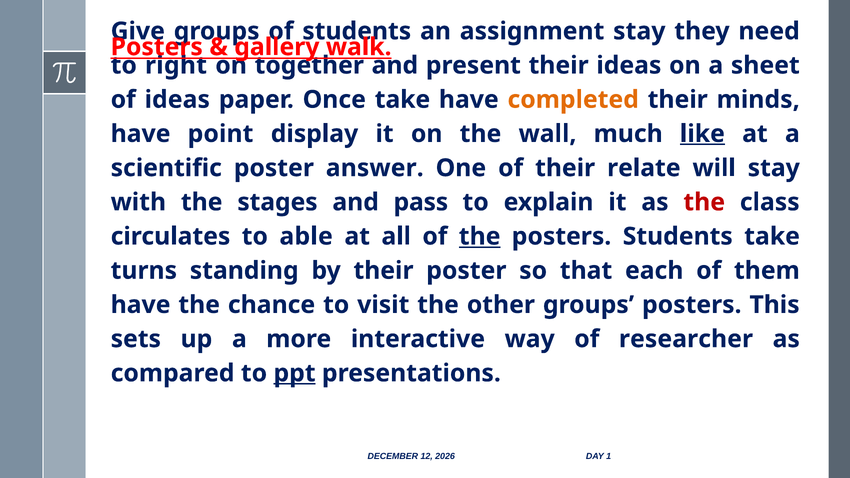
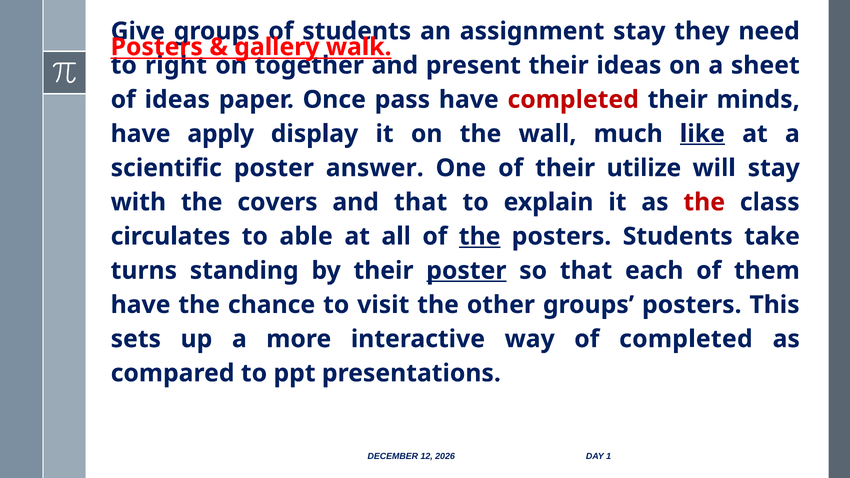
Once take: take -> pass (402, 100)
completed colour: orange -> red (573, 100)
point: point -> apply (221, 134)
relate: relate -> utilize (644, 168)
stages: stages -> covers (277, 202)
and pass: pass -> that (421, 202)
poster underline: none -> present (466, 271)
of researcher: researcher -> completed (686, 339)
ppt underline: present -> none (295, 373)
